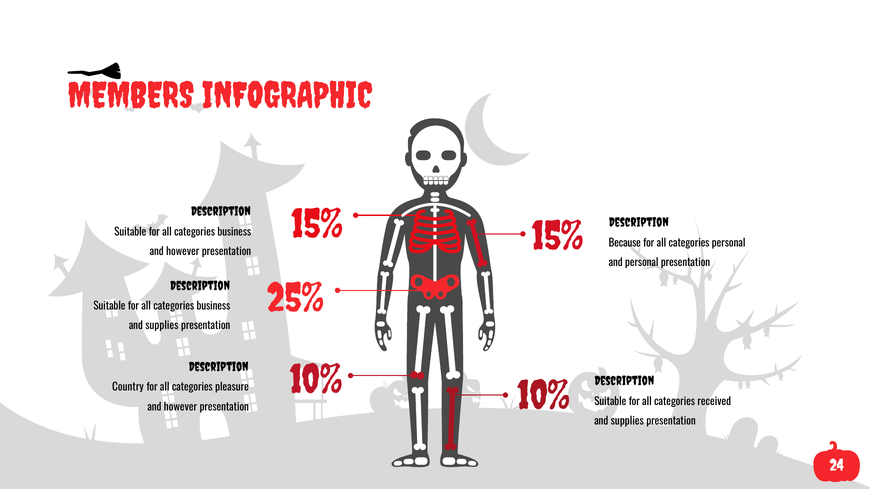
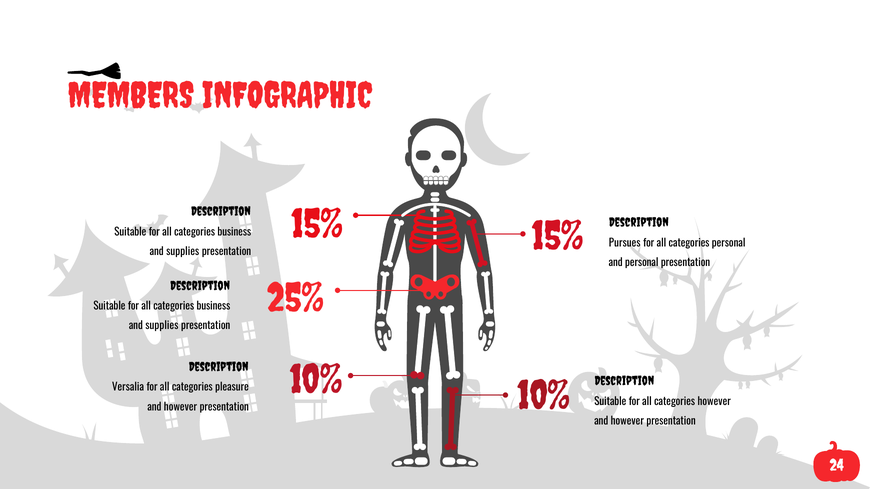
Because: Because -> Pursues (625, 243)
however: however -> supplies (183, 252)
Country: Country -> Versalia (128, 388)
categories received: received -> however (714, 402)
supplies: supplies -> however (627, 421)
